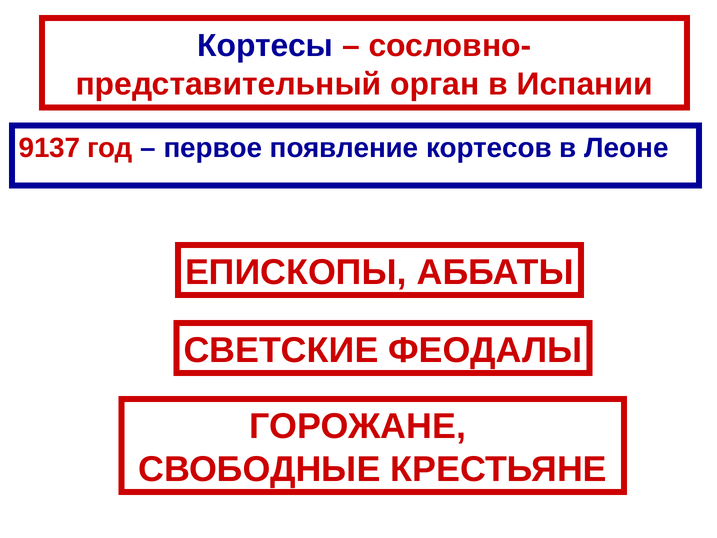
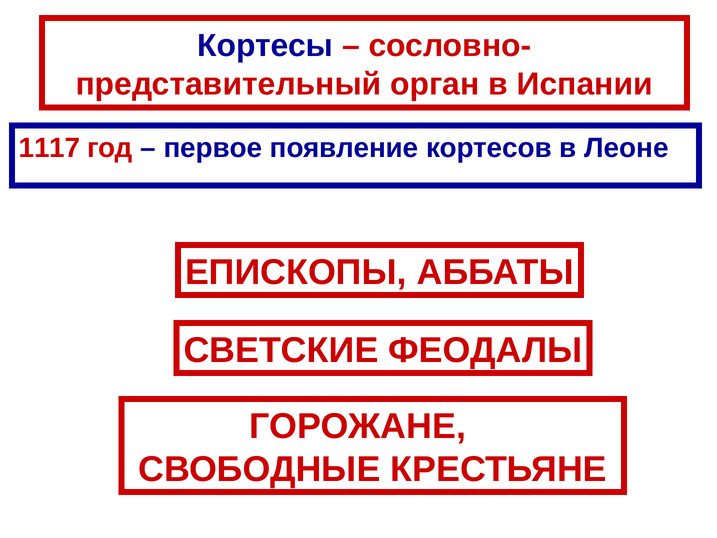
9137: 9137 -> 1117 (49, 148)
